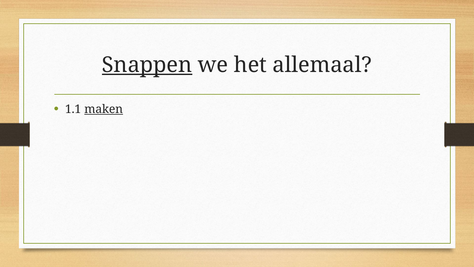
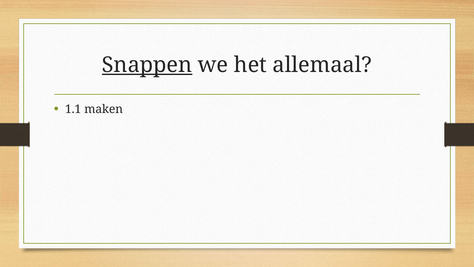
maken underline: present -> none (104, 109)
